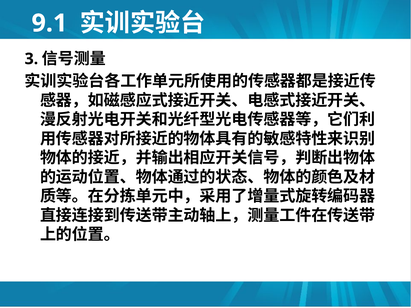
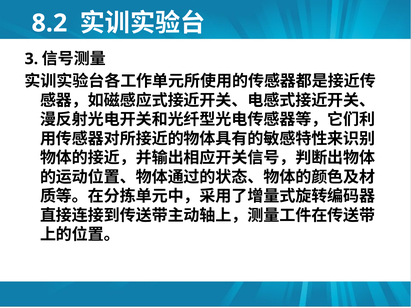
9.1: 9.1 -> 8.2 (49, 23)
